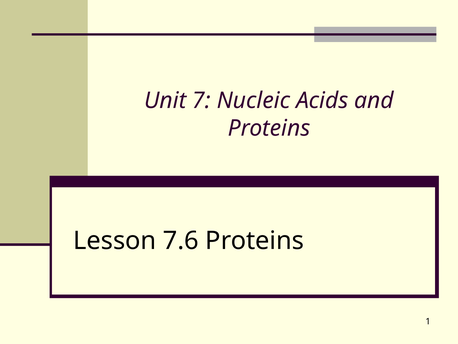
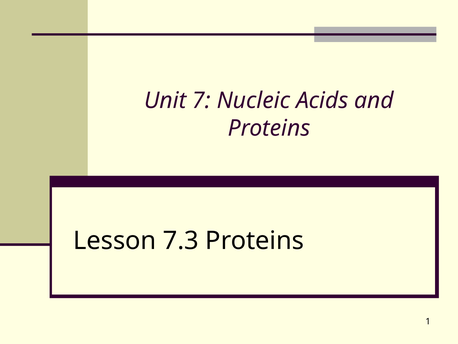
7.6: 7.6 -> 7.3 (181, 240)
